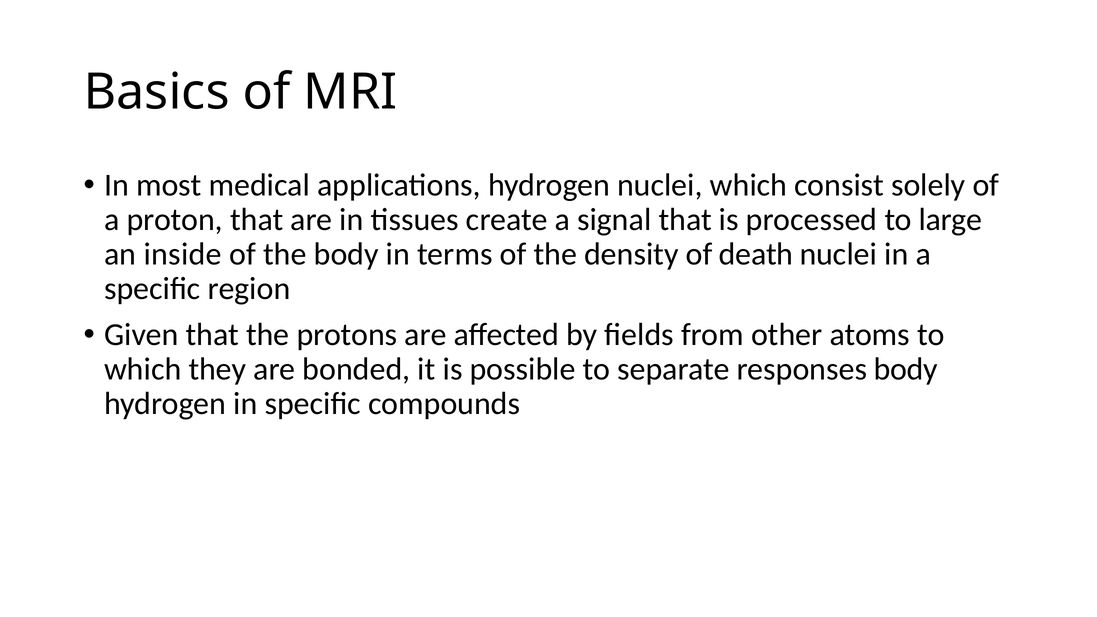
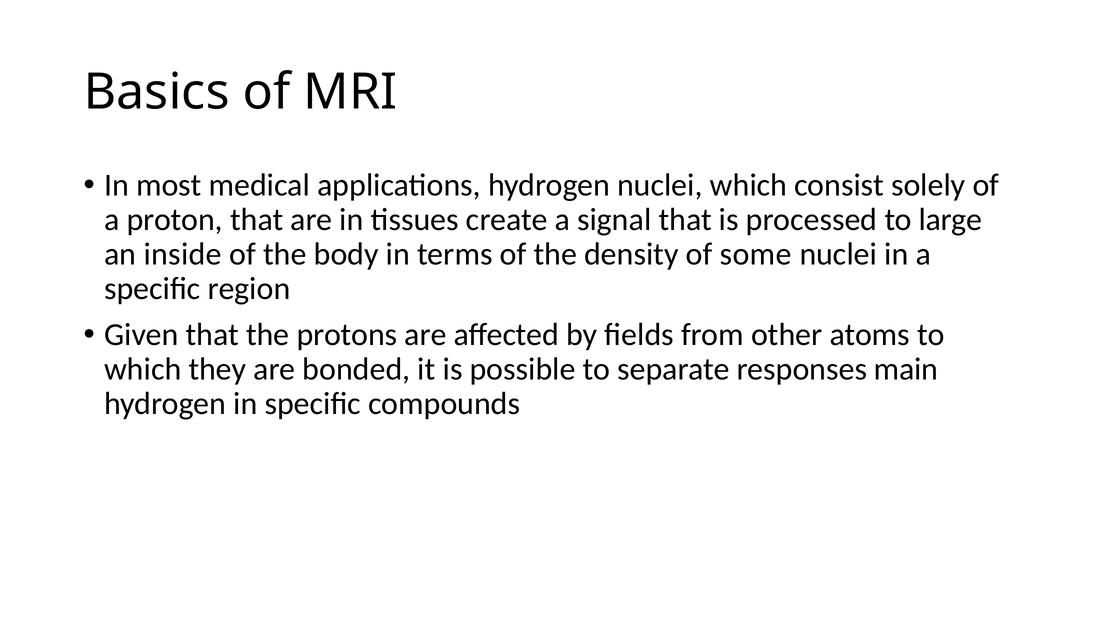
death: death -> some (756, 254)
responses body: body -> main (906, 369)
